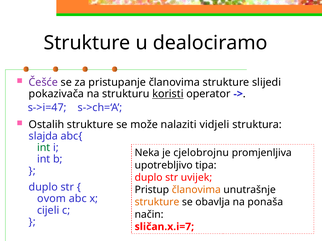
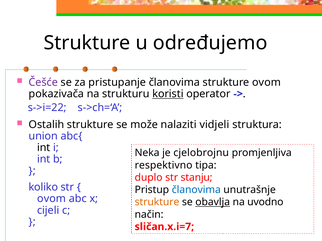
dealociramo: dealociramo -> određujemo (210, 43)
strukture slijedi: slijedi -> ovom (267, 82)
s->i=47: s->i=47 -> s->i=22 (47, 108)
slajda: slajda -> union (43, 136)
int colour: green -> black (44, 148)
upotrebljivo: upotrebljivo -> respektivno (164, 165)
uvijek: uvijek -> stanju (197, 178)
duplo: duplo -> koliko (43, 188)
članovima colour: orange -> blue (196, 190)
obavlja underline: none -> present (213, 202)
ponaša: ponaša -> uvodno (265, 202)
